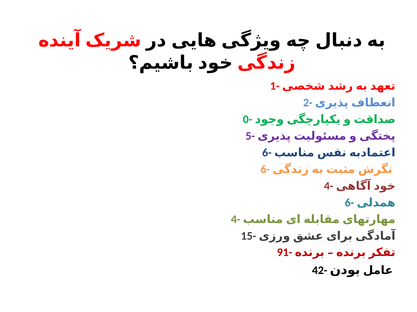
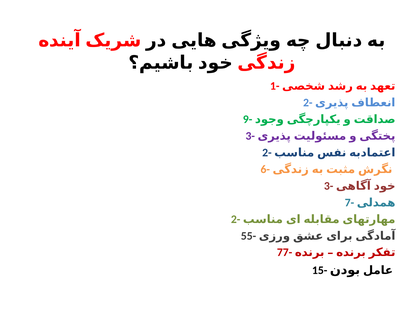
0-: 0- -> 9- (248, 120)
5-: 5- -> 3- (250, 136)
6-: 6- -> 2- (267, 153)
4-: 4- -> 3- (329, 186)
6-: 6- -> 7- (349, 203)
4-: 4- -> 2- (236, 220)
15-: 15- -> 55- (249, 236)
91-: 91- -> 77- (285, 253)
42-: 42- -> 15- (320, 271)
